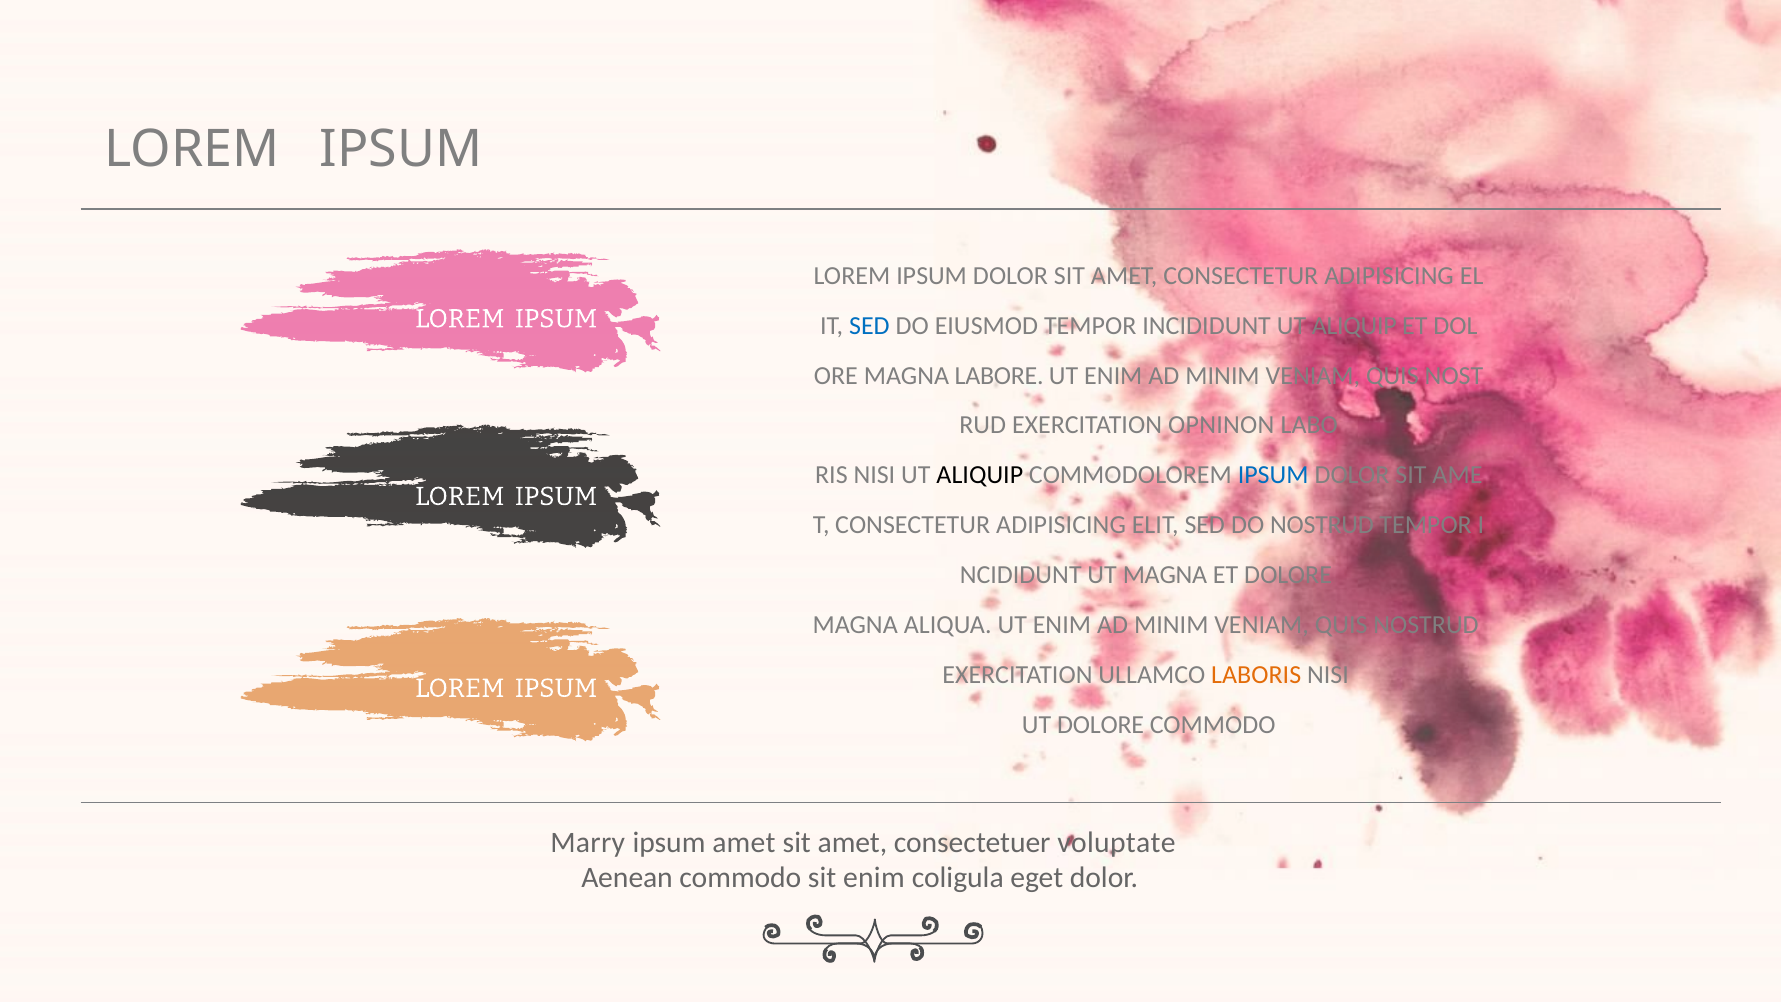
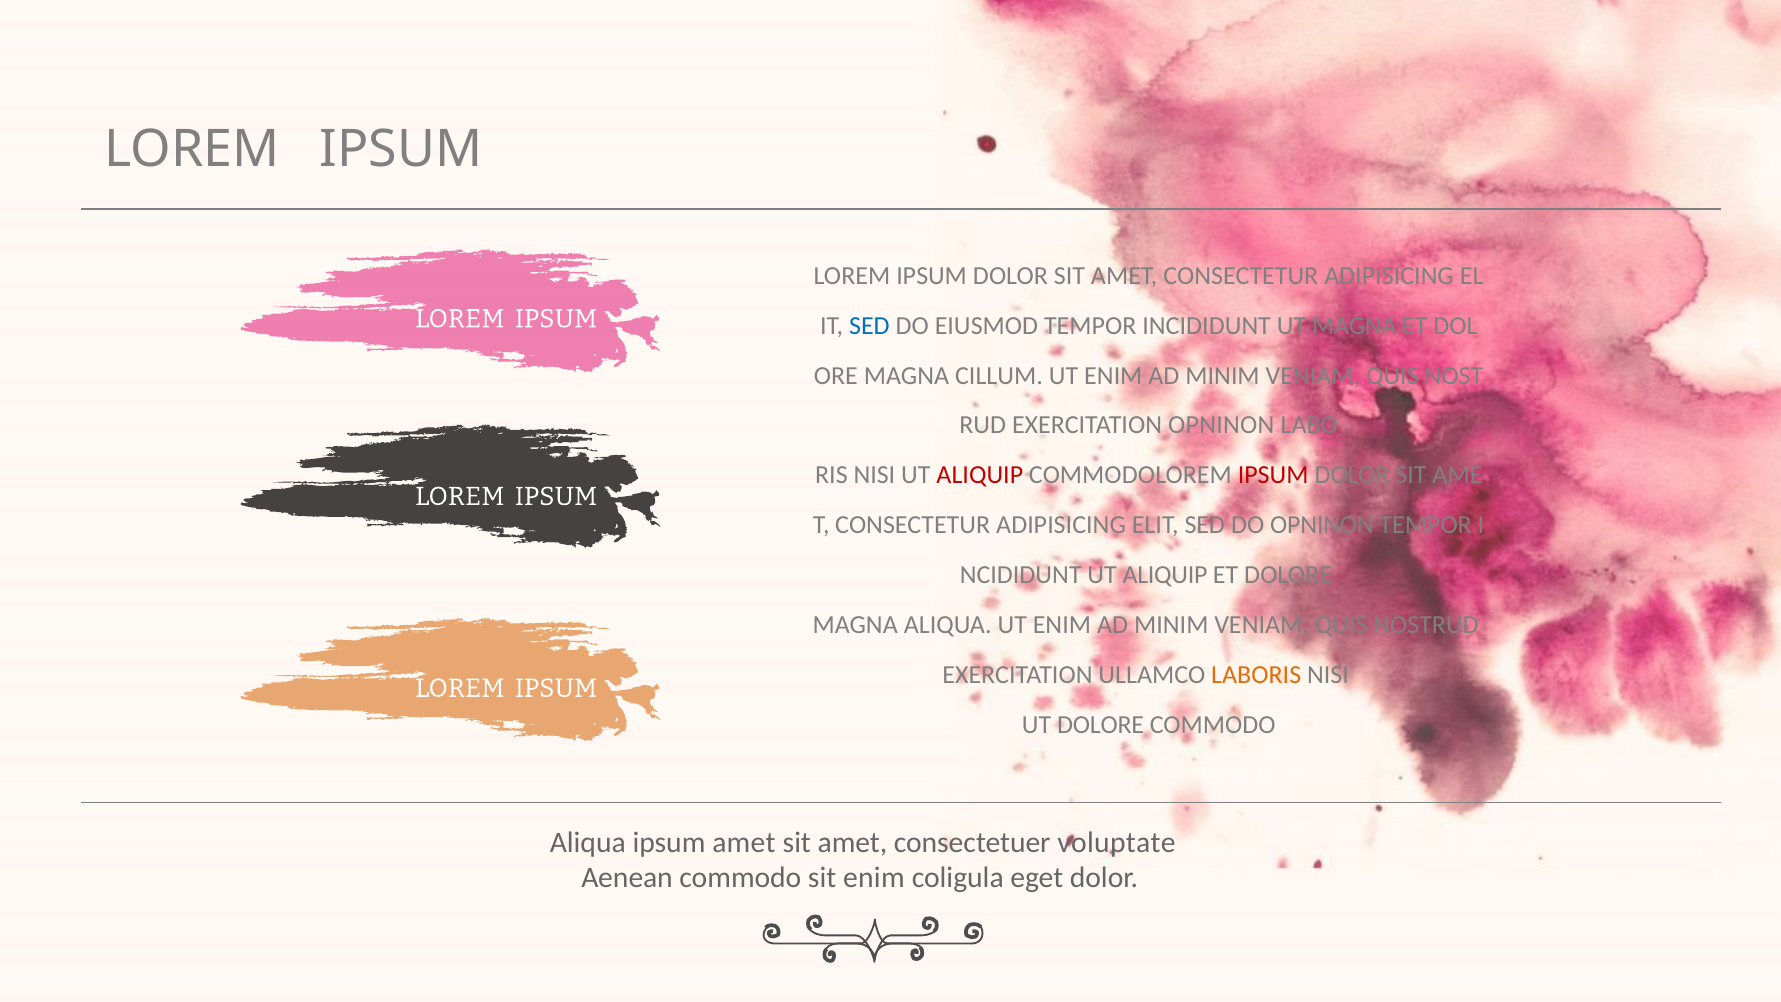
INCIDIDUNT UT ALIQUIP: ALIQUIP -> MAGNA (1354, 326)
LABORE: LABORE -> CILLUM (999, 375)
ALIQUIP colour: black -> red (980, 475)
IPSUM colour: blue -> red (1273, 475)
DO NOSTRUD: NOSTRUD -> OPNINON (1322, 525)
MAGNA: MAGNA -> ALIQUIP (1165, 575)
Marry: Marry -> Aliqua (588, 842)
